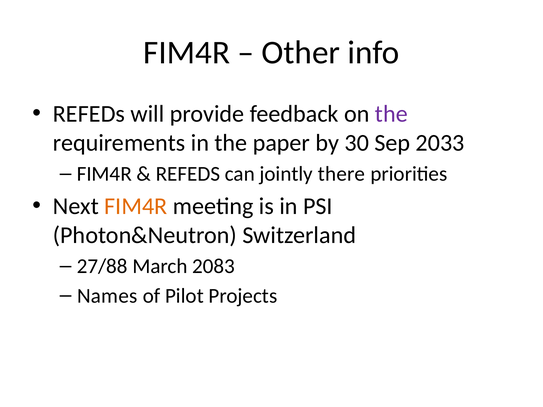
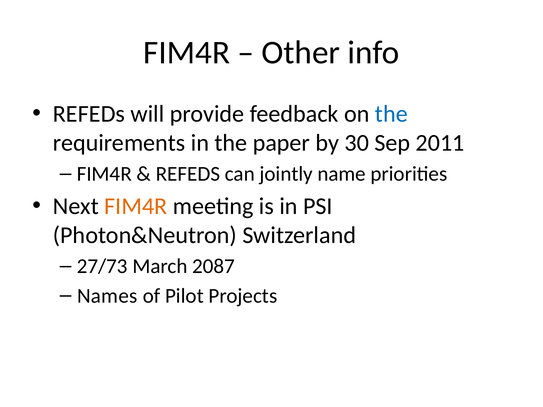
the colour: purple -> blue (391, 114)
2033: 2033 -> 2011 (440, 143)
there: there -> name (342, 174)
27/88: 27/88 -> 27/73 (102, 266)
2083: 2083 -> 2087 (214, 266)
